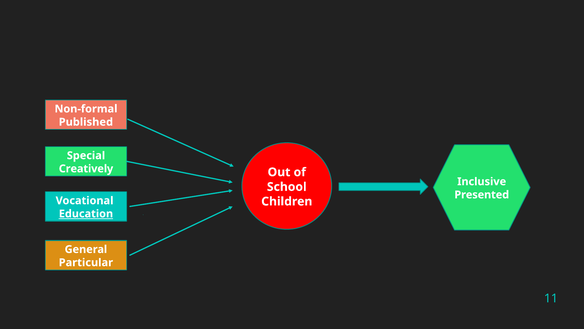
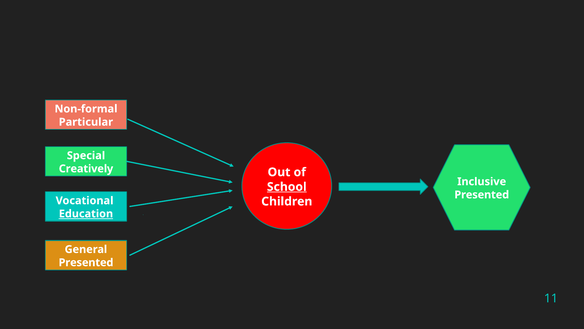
Published: Published -> Particular (86, 122)
School underline: none -> present (287, 187)
Particular: Particular -> Presented (86, 262)
